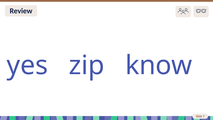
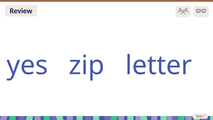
know: know -> letter (159, 65)
